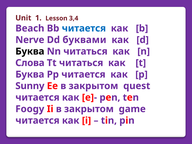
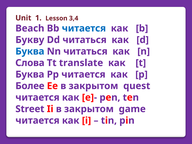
Nerve: Nerve -> Букву (30, 40)
Dd буквами: буквами -> читaться (85, 40)
Буква colour: black -> blue (30, 51)
читаться: читаться -> translate (81, 63)
Sunny: Sunny -> Более (30, 86)
Foogy: Foogy -> Street (30, 109)
